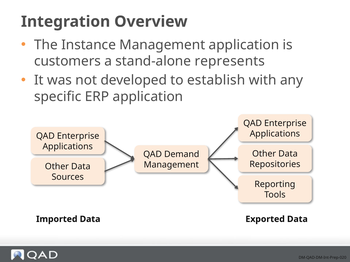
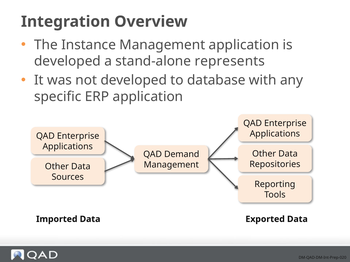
customers: customers -> developed (67, 61)
establish: establish -> database (216, 80)
